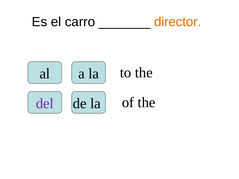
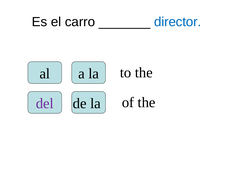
director colour: orange -> blue (178, 22)
